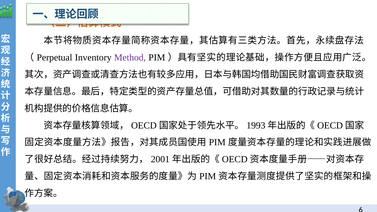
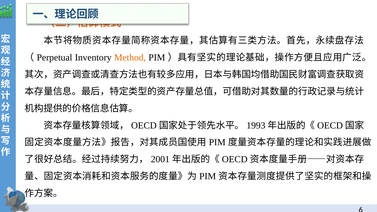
Method colour: purple -> orange (130, 58)
